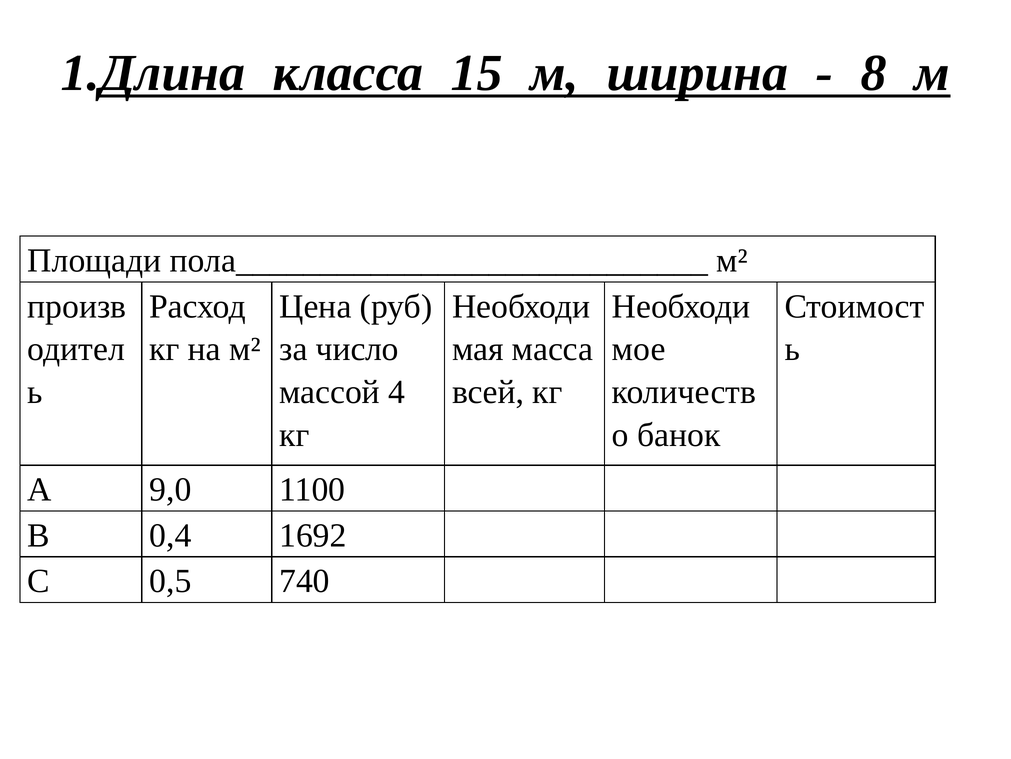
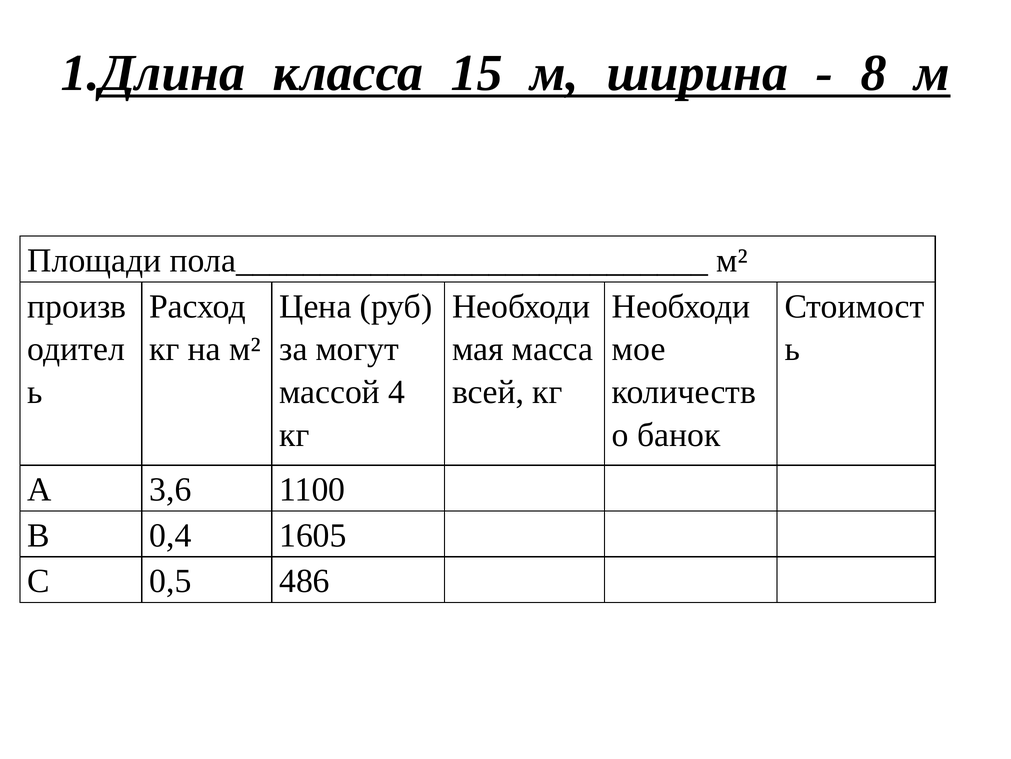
число: число -> могут (357, 349)
9,0: 9,0 -> 3,6 (170, 489)
1692: 1692 -> 1605 (313, 535)
740: 740 -> 486 (305, 581)
